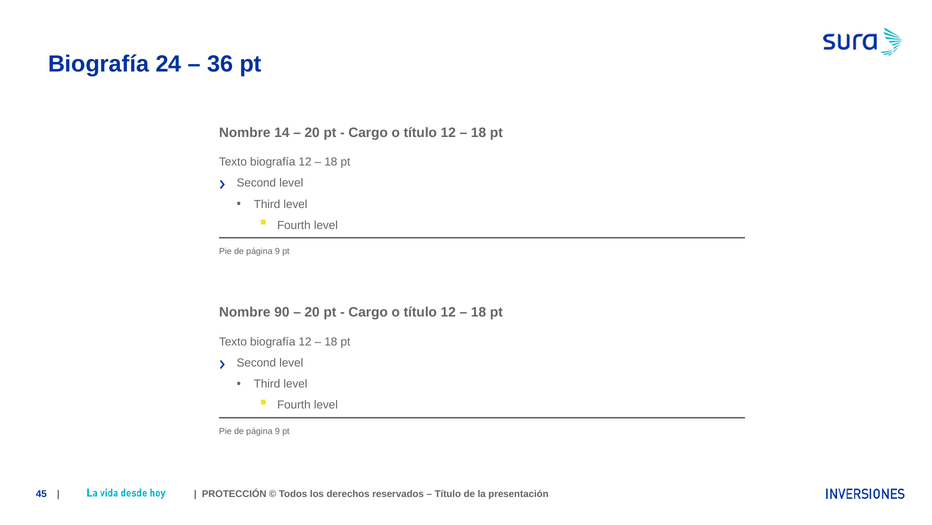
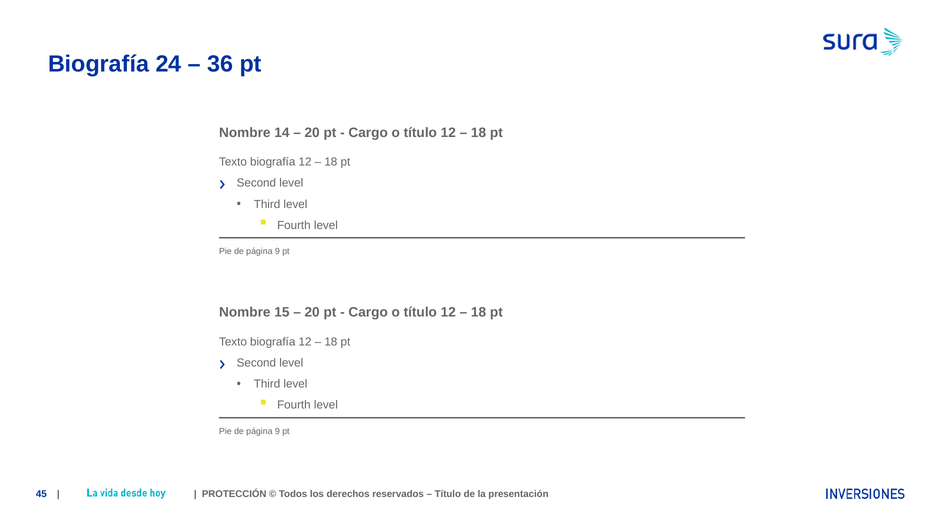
90: 90 -> 15 (282, 312)
